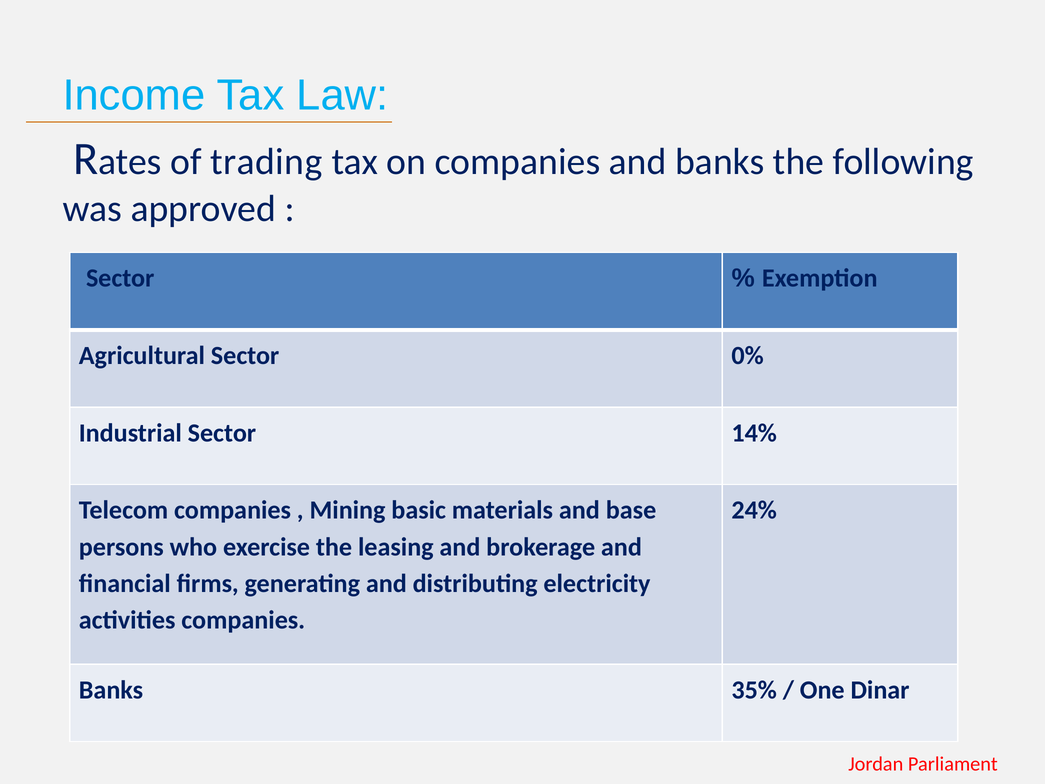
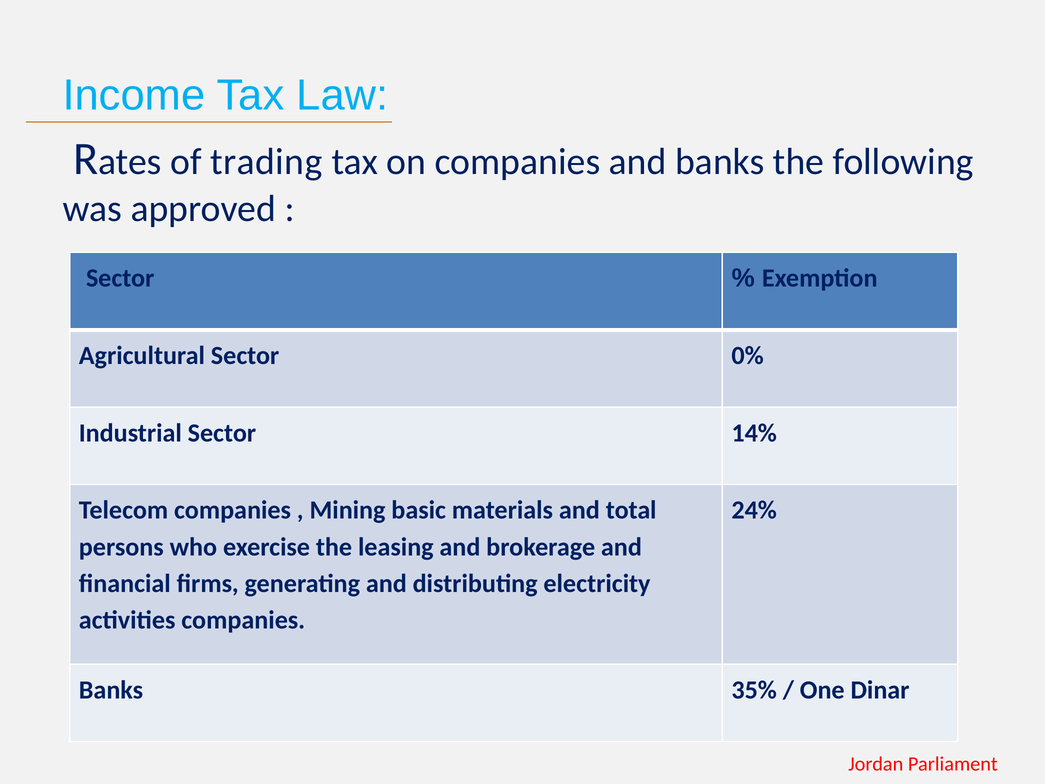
base: base -> total (631, 510)
